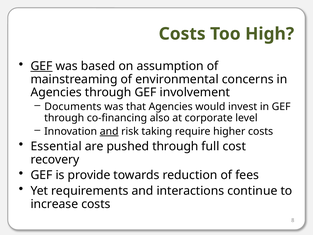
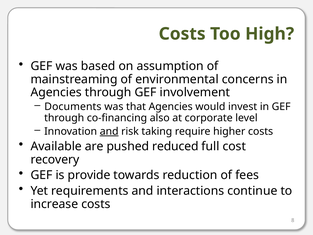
GEF underline: present -> none (41, 66)
Essential: Essential -> Available (56, 146)
pushed through: through -> reduced (175, 146)
